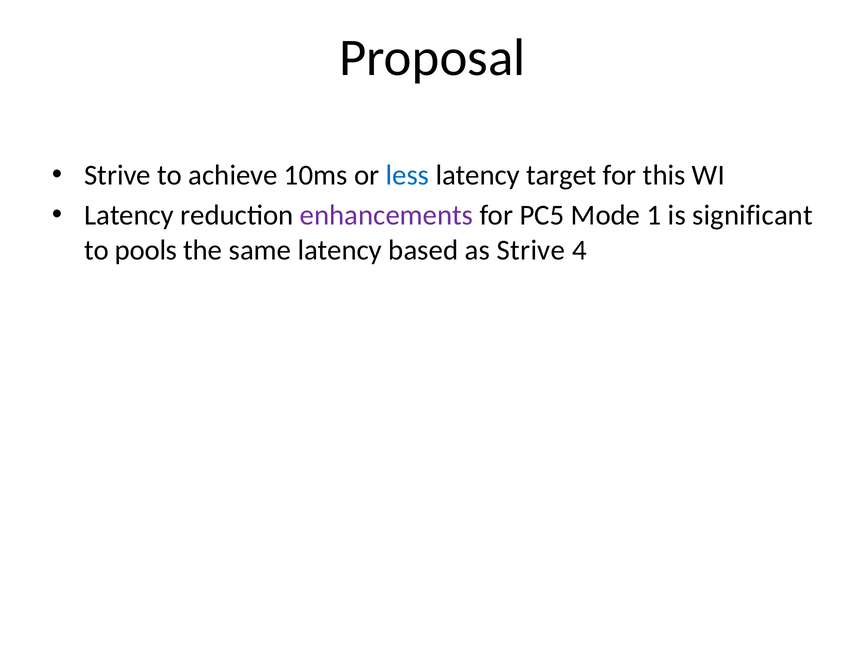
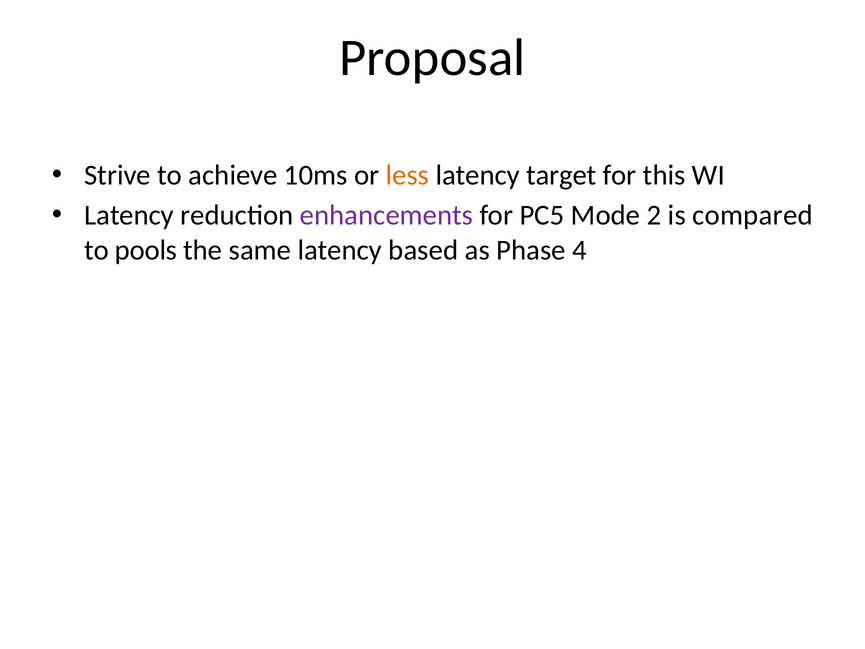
less colour: blue -> orange (407, 175)
1: 1 -> 2 (654, 215)
significant: significant -> compared (752, 215)
as Strive: Strive -> Phase (531, 250)
